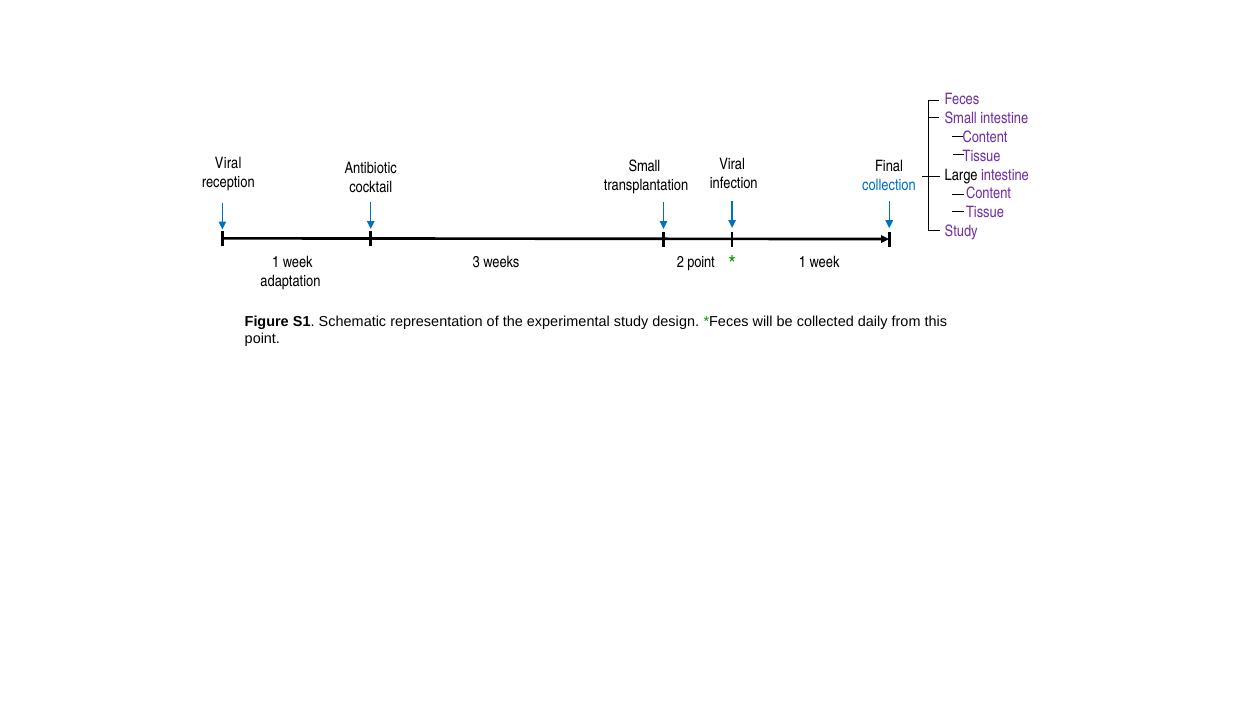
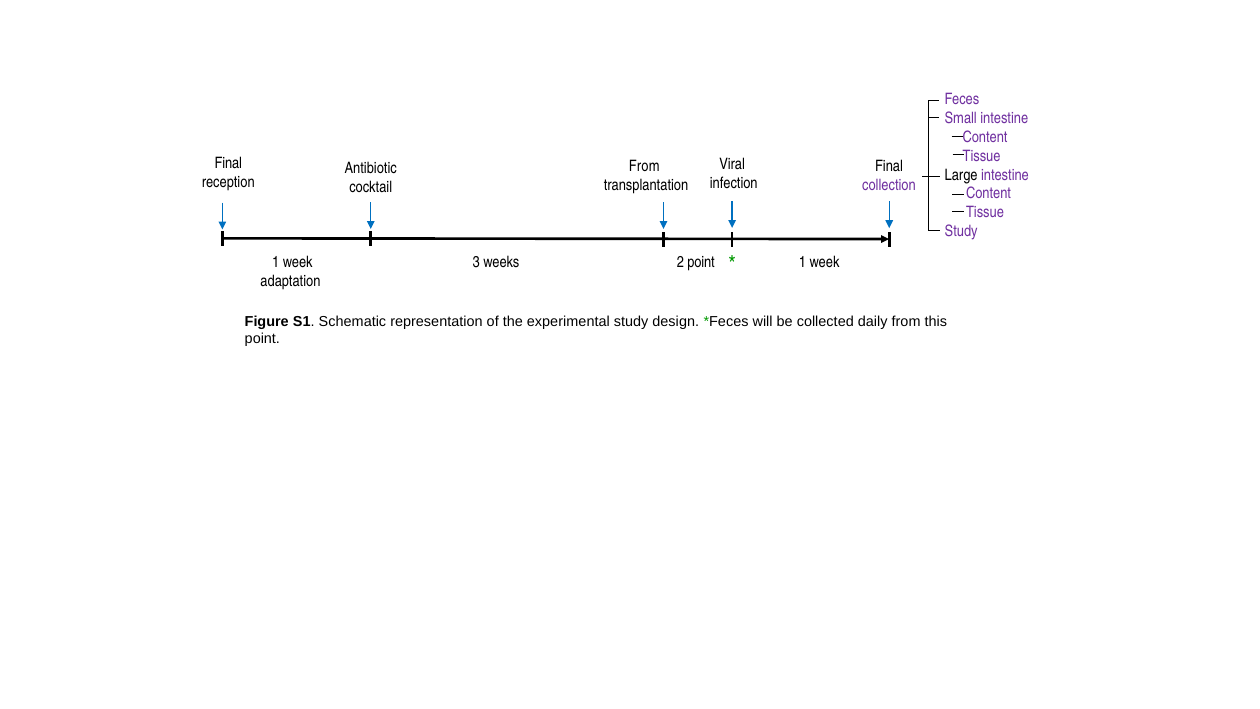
Viral: Viral -> Final (228, 163)
Small: Small -> From (644, 166)
collection colour: blue -> purple (889, 185)
